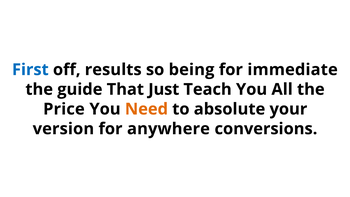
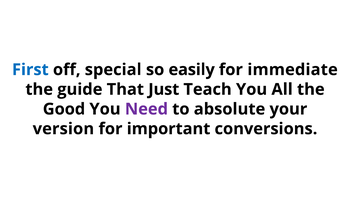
results: results -> special (113, 70)
being: being -> easily (192, 70)
Price: Price -> Good (64, 109)
Need colour: orange -> purple (146, 109)
anywhere: anywhere -> important (169, 129)
